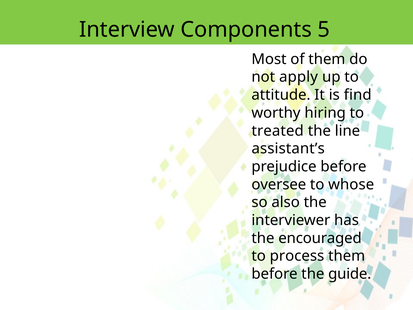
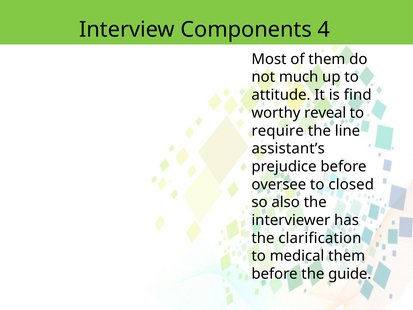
5: 5 -> 4 (324, 29)
apply: apply -> much (299, 77)
hiring: hiring -> reveal (325, 113)
treated: treated -> require (278, 131)
whose: whose -> closed (351, 184)
encouraged: encouraged -> clarification (320, 238)
process: process -> medical (297, 256)
